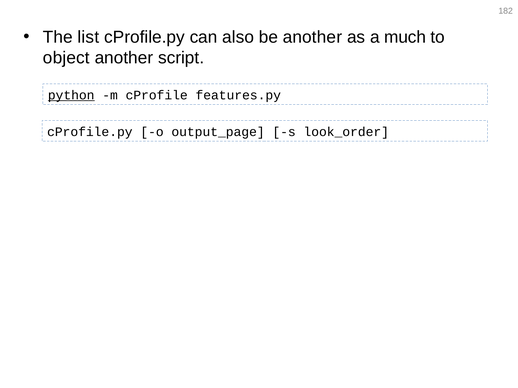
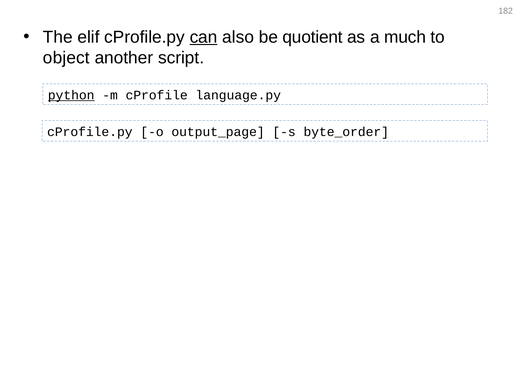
list: list -> elif (88, 37)
can underline: none -> present (204, 37)
be another: another -> quotient (313, 37)
features.py: features.py -> language.py (238, 95)
look_order: look_order -> byte_order (346, 132)
